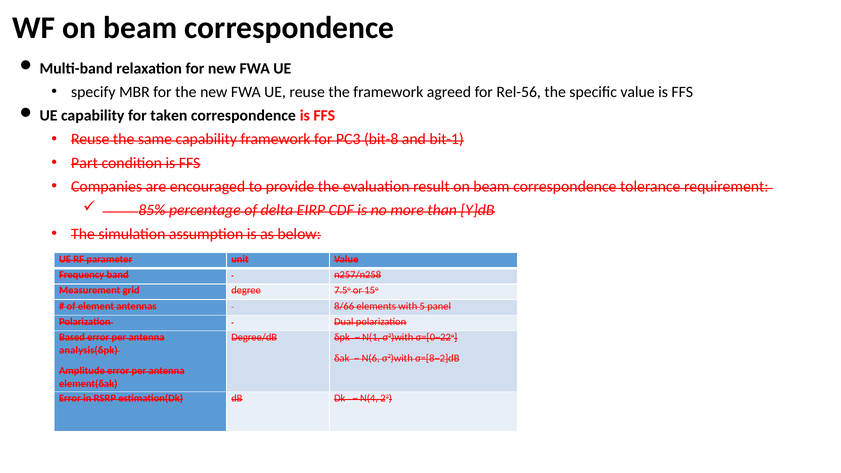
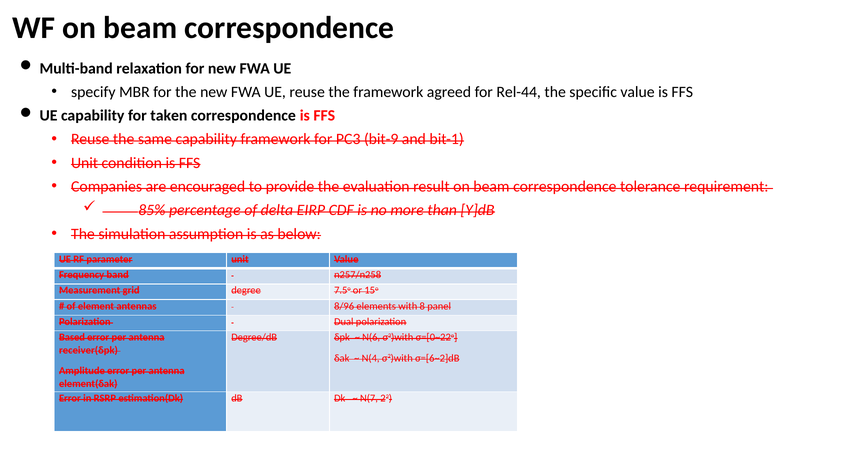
Rel-56: Rel-56 -> Rel-44 (519, 92)
bit-8: bit-8 -> bit-9 (381, 139)
Part: Part -> Unit (85, 163)
8/66: 8/66 -> 8/96 (344, 306)
5: 5 -> 8 (422, 306)
N(1: N(1 -> N(6 (371, 337)
analysis(δpk: analysis(δpk -> receiver(δpk (88, 350)
N(6: N(6 -> N(4 (371, 358)
σ=[8~2]dB: σ=[8~2]dB -> σ=[6~2]dB (437, 358)
N(4: N(4 -> N(7 (369, 398)
